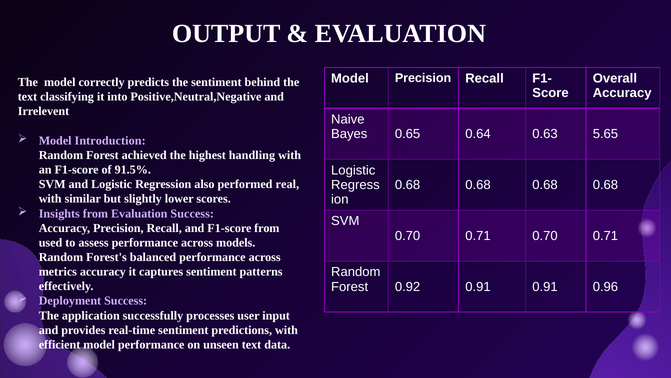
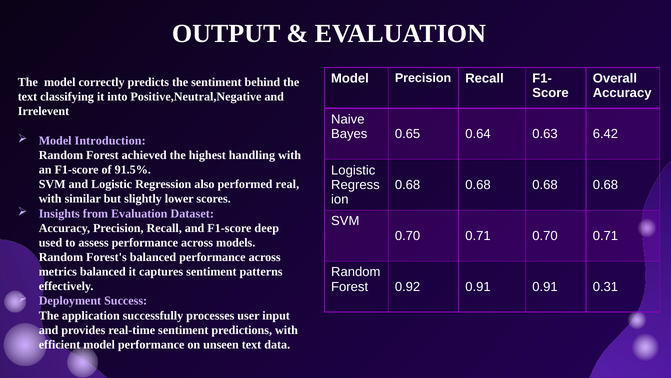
5.65: 5.65 -> 6.42 (605, 134)
Evaluation Success: Success -> Dataset (192, 213)
F1-score from: from -> deep (267, 228)
metrics accuracy: accuracy -> balanced (103, 271)
0.96: 0.96 -> 0.31 (605, 286)
